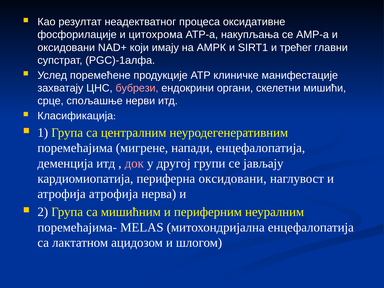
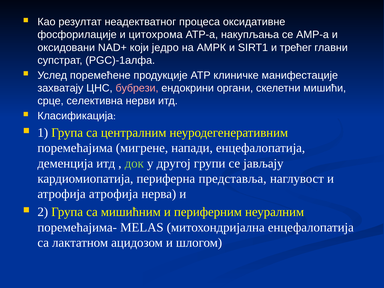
имају: имају -> једро (165, 47)
спољашње: спољашње -> селективна (95, 101)
док colour: pink -> light green (134, 163)
периферна оксидовани: оксидовани -> представља (233, 179)
